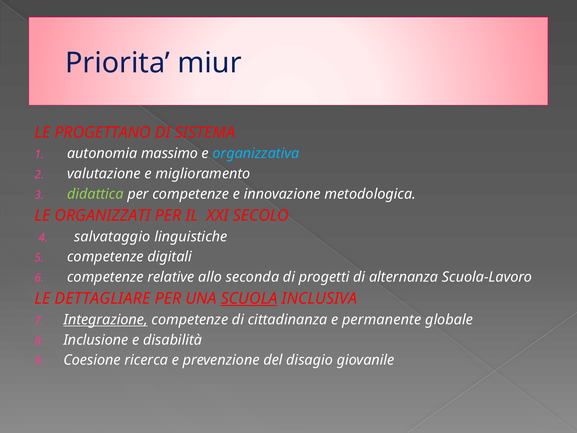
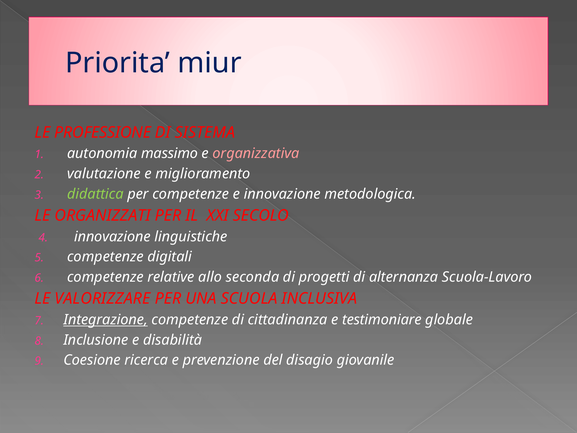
PROGETTANO: PROGETTANO -> PROFESSIONE (103, 132)
organizzativa colour: light blue -> pink (256, 153)
salvataggio: salvataggio -> innovazione (112, 237)
DETTAGLIARE: DETTAGLIARE -> VALORIZZARE (103, 299)
SCUOLA underline: present -> none (249, 299)
permanente: permanente -> testimoniare (382, 320)
